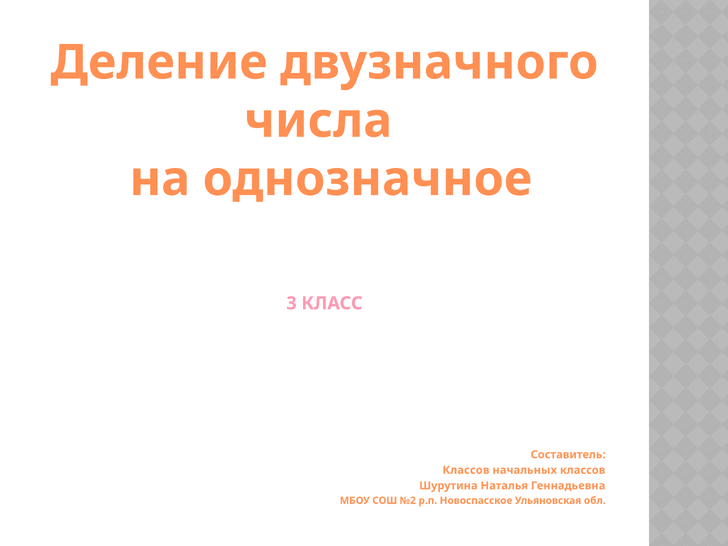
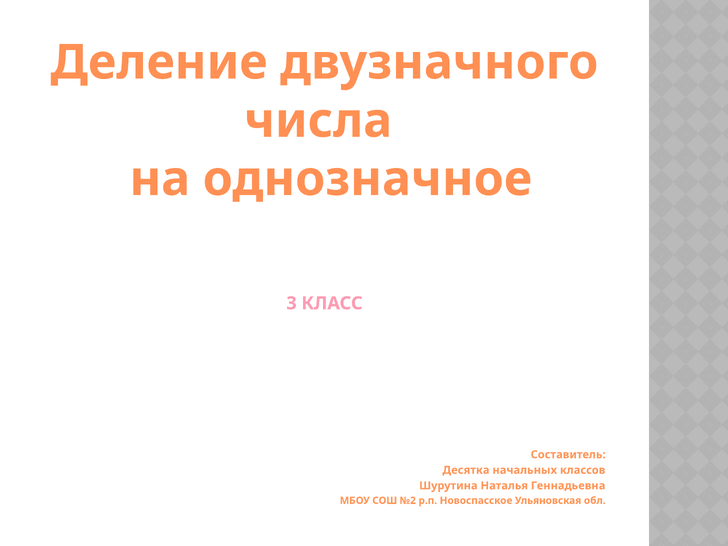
Классов: Классов -> Десятка (466, 470)
